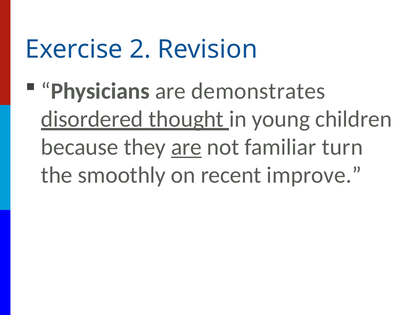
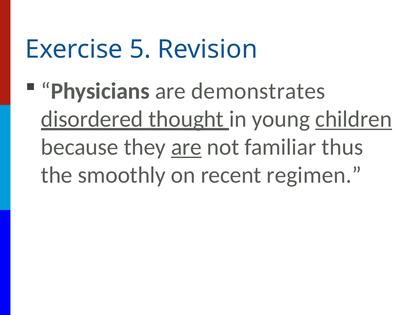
2: 2 -> 5 (140, 49)
children underline: none -> present (354, 119)
turn: turn -> thus (342, 147)
improve: improve -> regimen (314, 175)
